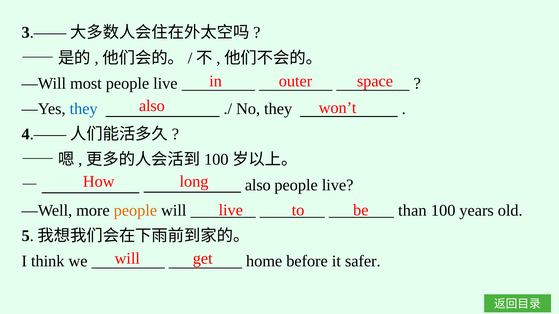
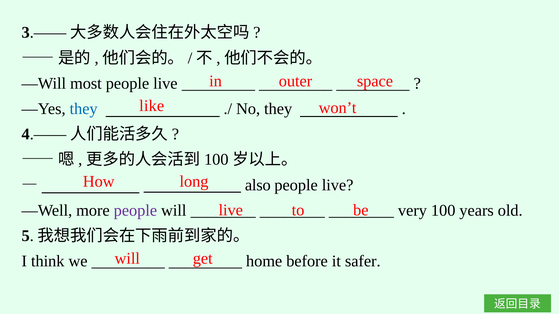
also: also -> like (152, 106)
people colour: orange -> purple (135, 211)
than: than -> very (412, 211)
